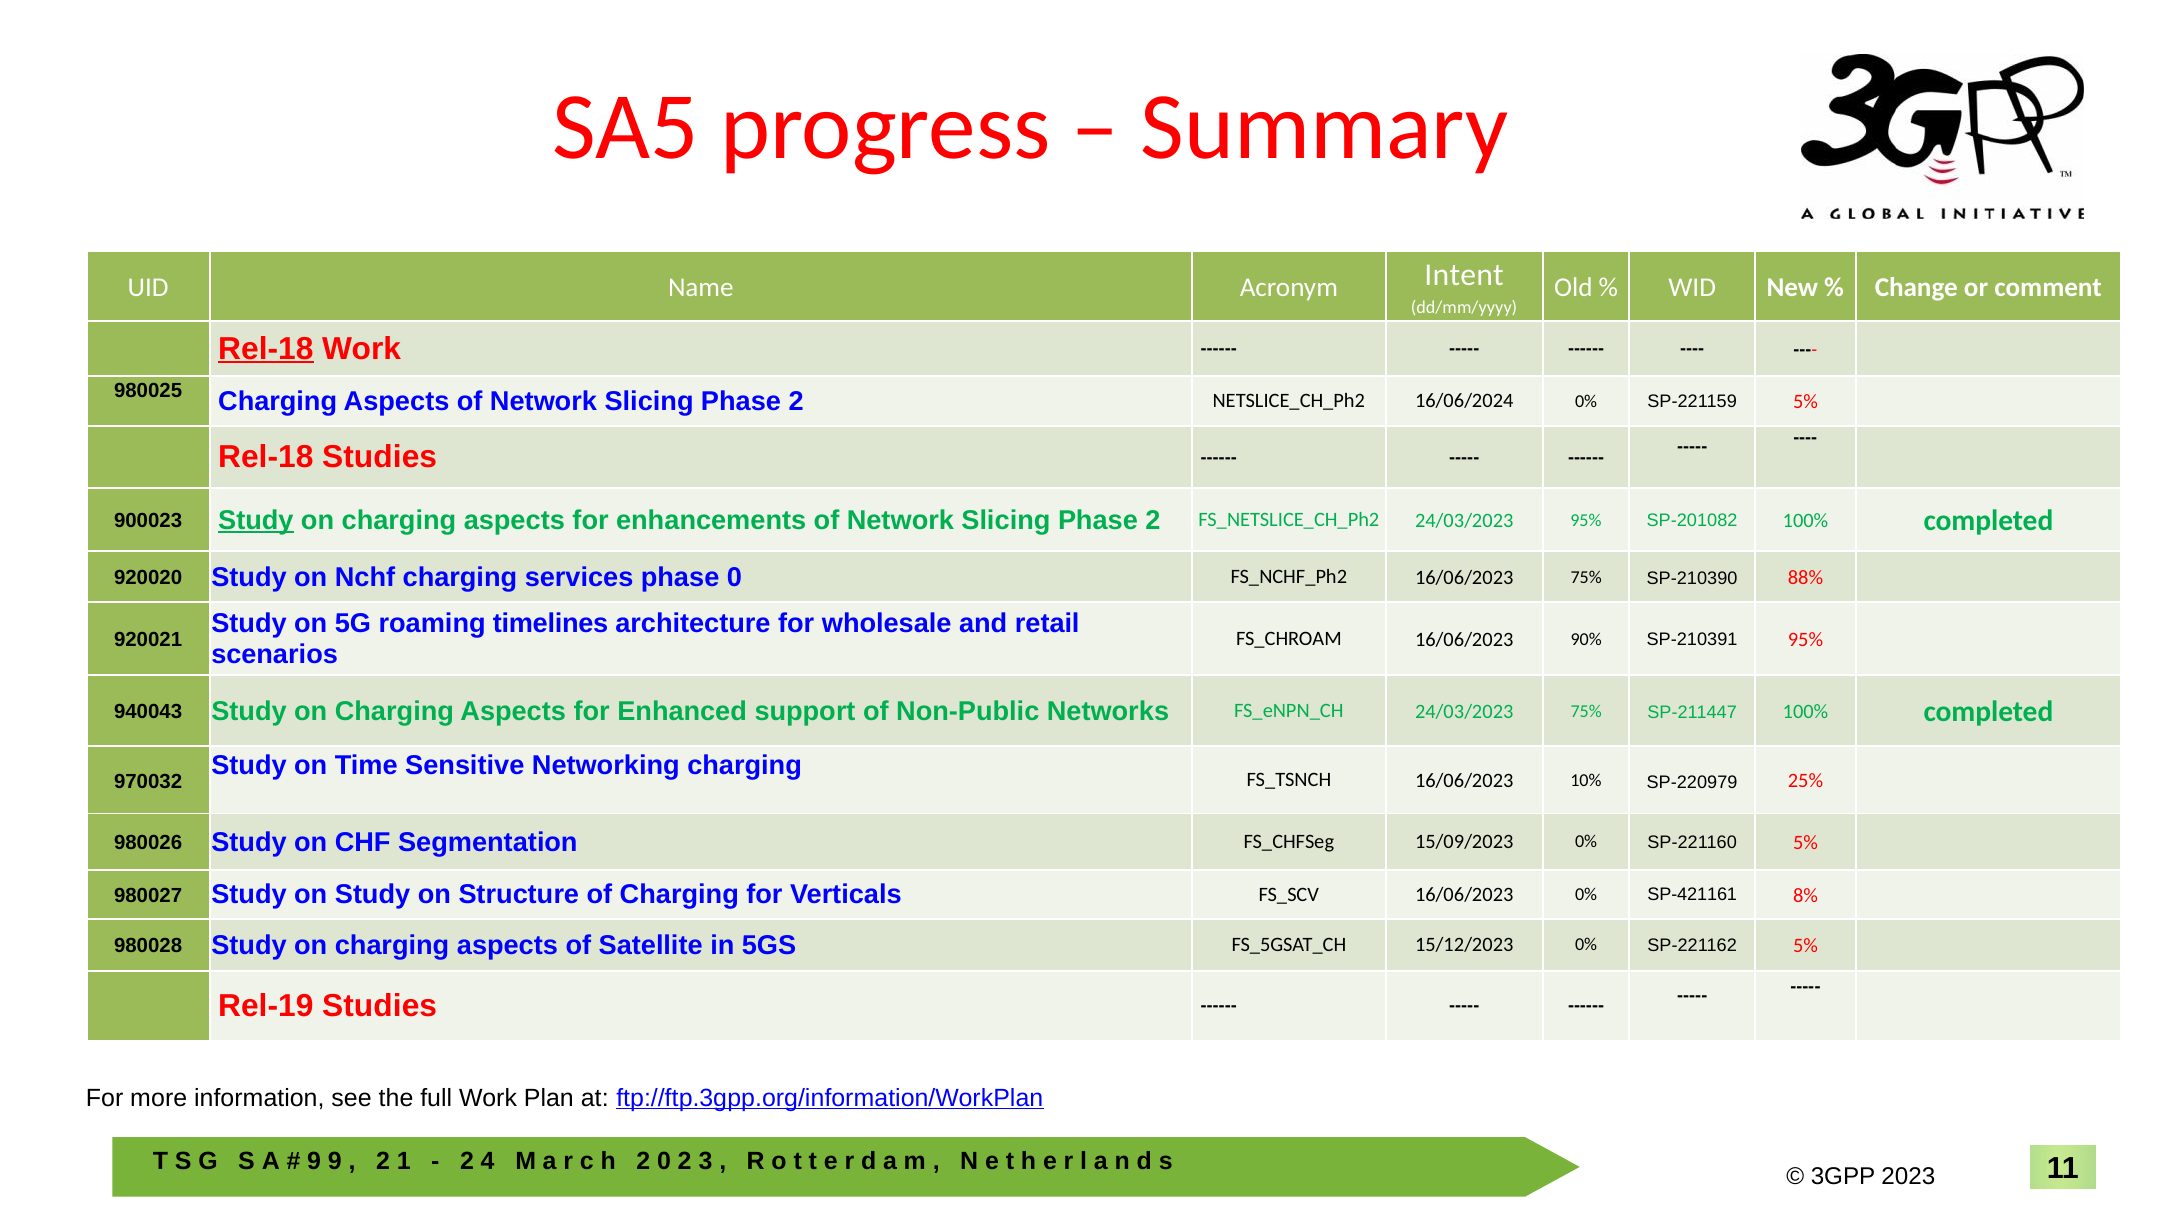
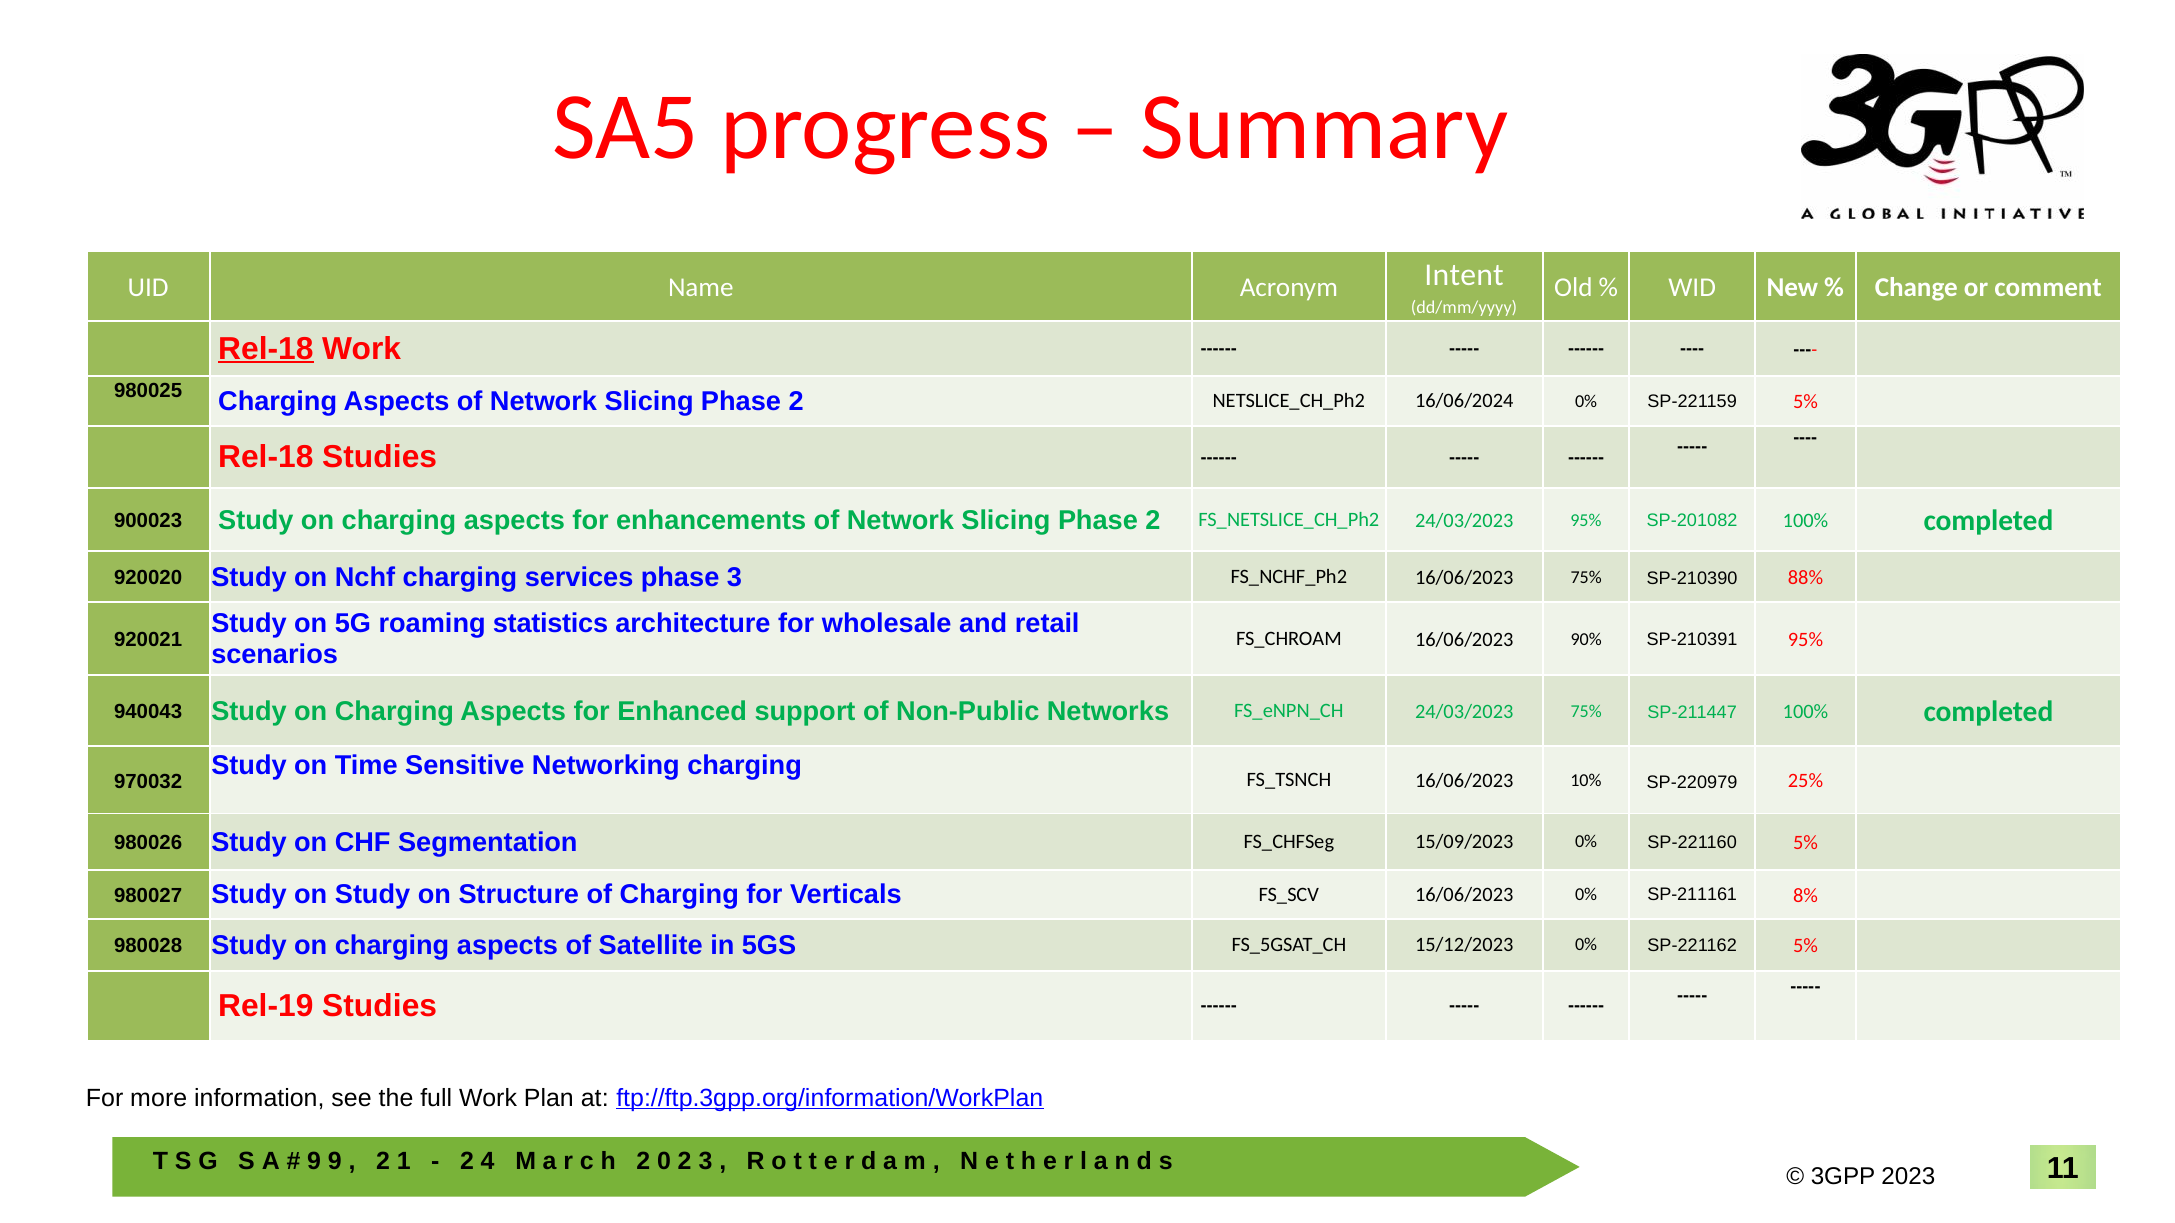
Study underline: present -> none (256, 520)
phase 0: 0 -> 3 (734, 577)
timelines: timelines -> statistics (551, 624)
SP-421161: SP-421161 -> SP-211161 (1692, 895)
